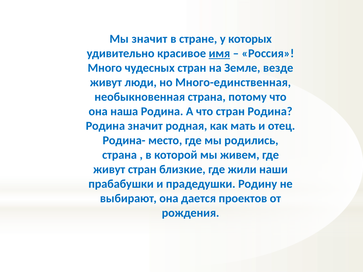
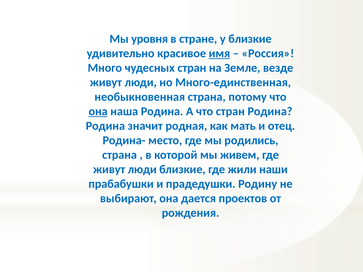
Мы значит: значит -> уровня (150, 39)
у которых: которых -> близкие (250, 39)
она underline: none -> present (98, 112)
стран: стран -> люди (142, 170)
